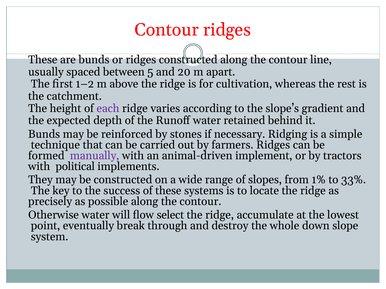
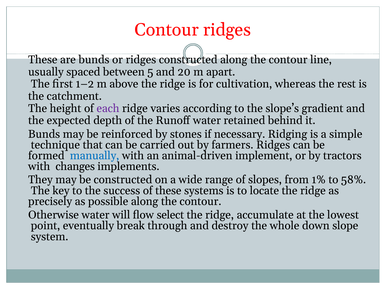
manually colour: purple -> blue (95, 156)
political: political -> changes (75, 167)
33%: 33% -> 58% (354, 180)
